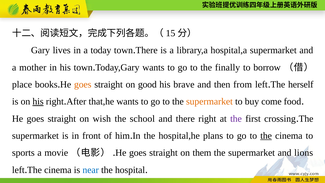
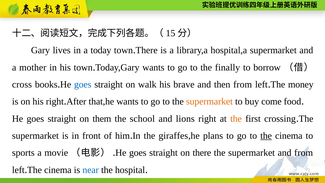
place: place -> cross (22, 84)
goes colour: orange -> blue (83, 84)
good: good -> walk (147, 84)
herself: herself -> money (301, 84)
his underline: present -> none (38, 101)
wish: wish -> them (102, 119)
and there: there -> lions (185, 119)
the colour: purple -> orange (236, 119)
hospital,he: hospital,he -> giraffes,he (179, 136)
on them: them -> there (202, 153)
and lions: lions -> from (304, 153)
